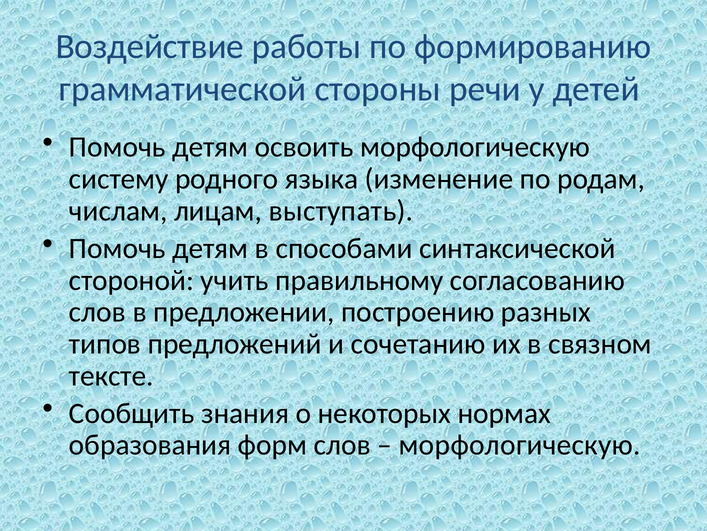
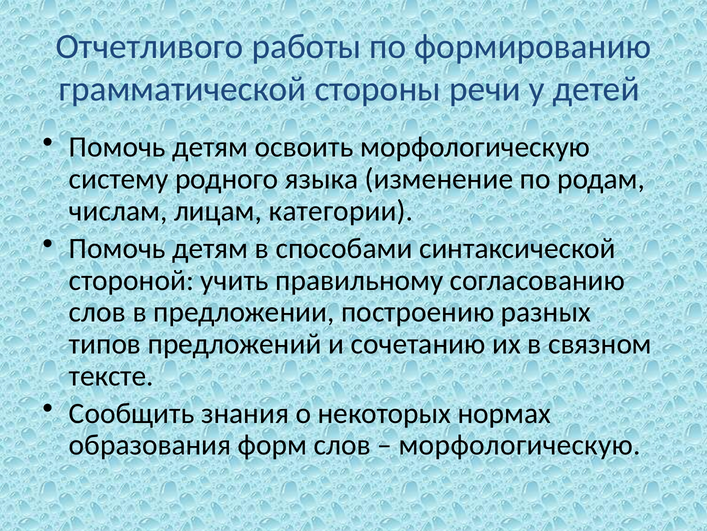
Воздействие: Воздействие -> Отчетливого (150, 47)
выступать: выступать -> категории (341, 211)
